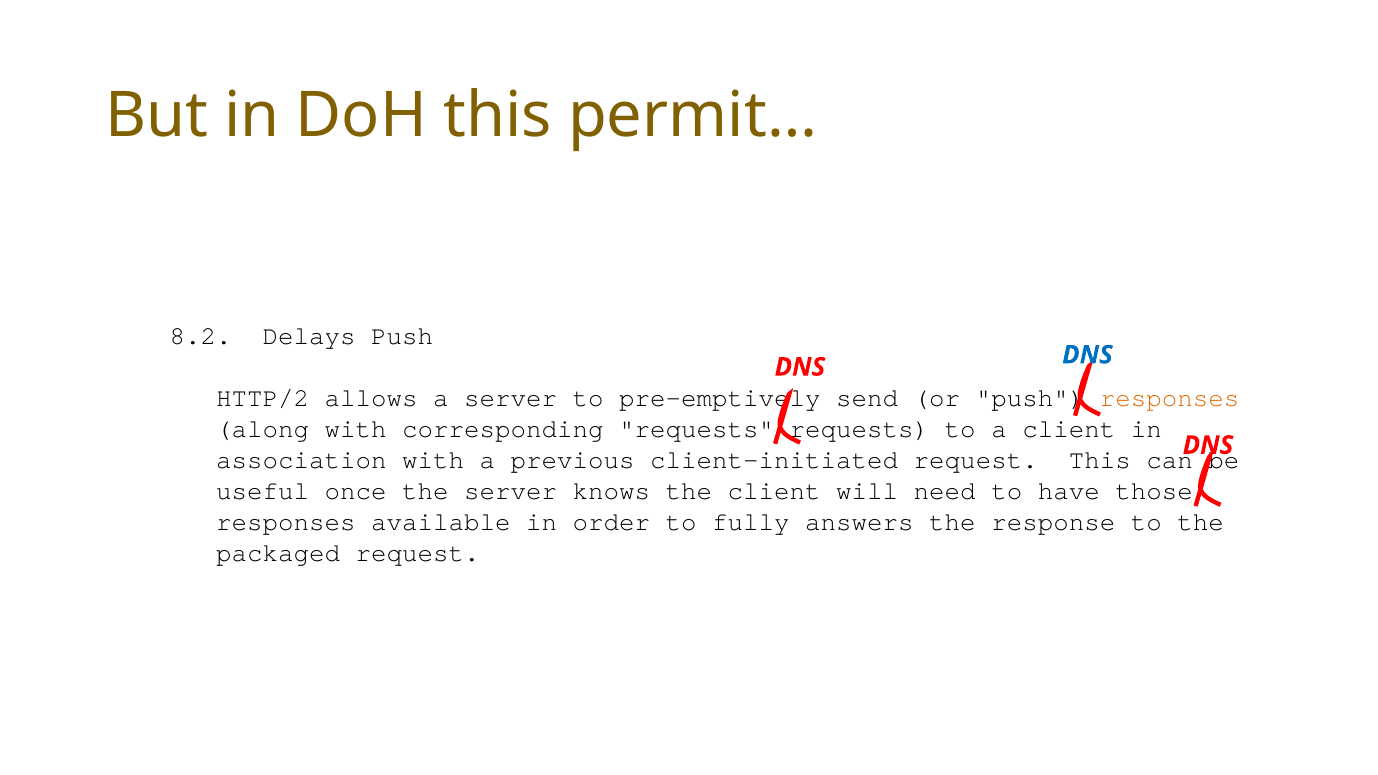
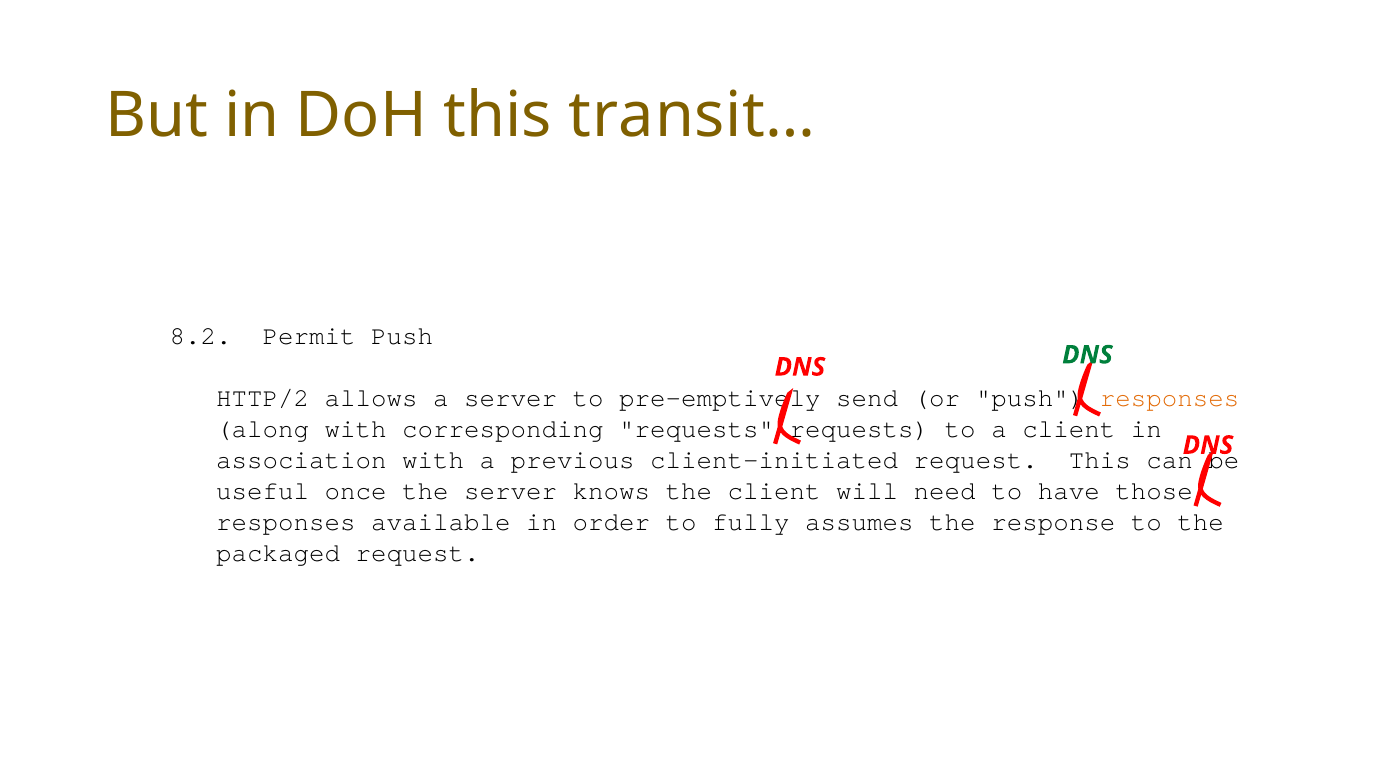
permit…: permit… -> transit… (692, 116)
Delays: Delays -> Permit (309, 336)
DNS colour: blue -> green (1087, 355)
answers: answers -> assumes (859, 522)
